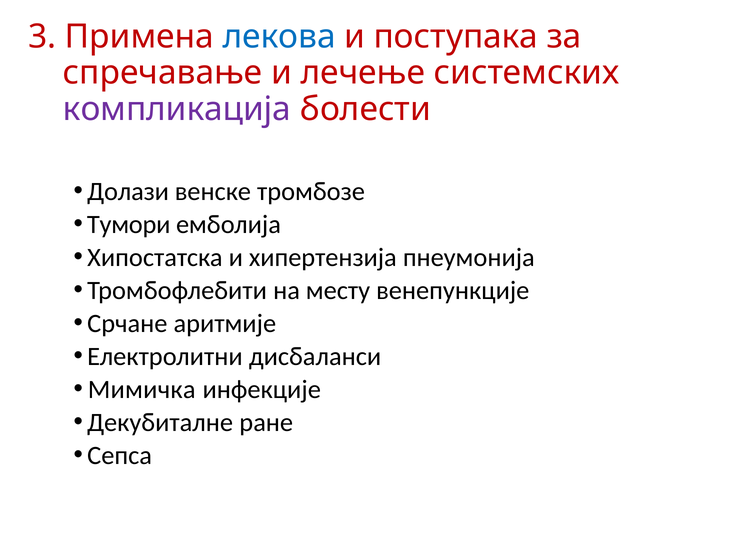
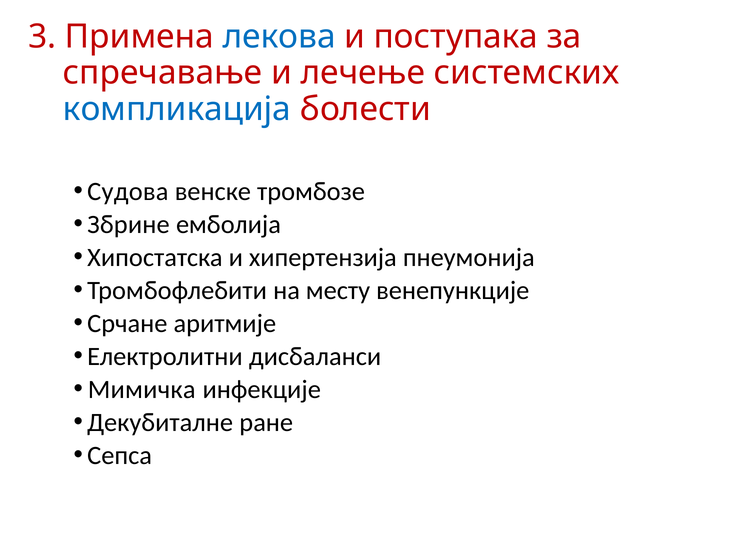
компликација colour: purple -> blue (177, 109)
Долази: Долази -> Судова (128, 192)
Тумори: Тумори -> Збрине (128, 225)
